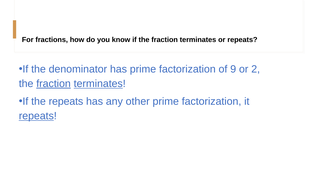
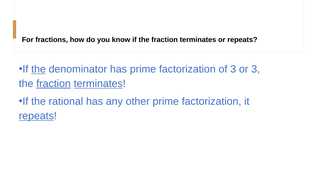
the underline: none -> present (38, 69)
of 9: 9 -> 3 (233, 69)
or 2: 2 -> 3 (256, 69)
the repeats: repeats -> rational (66, 102)
